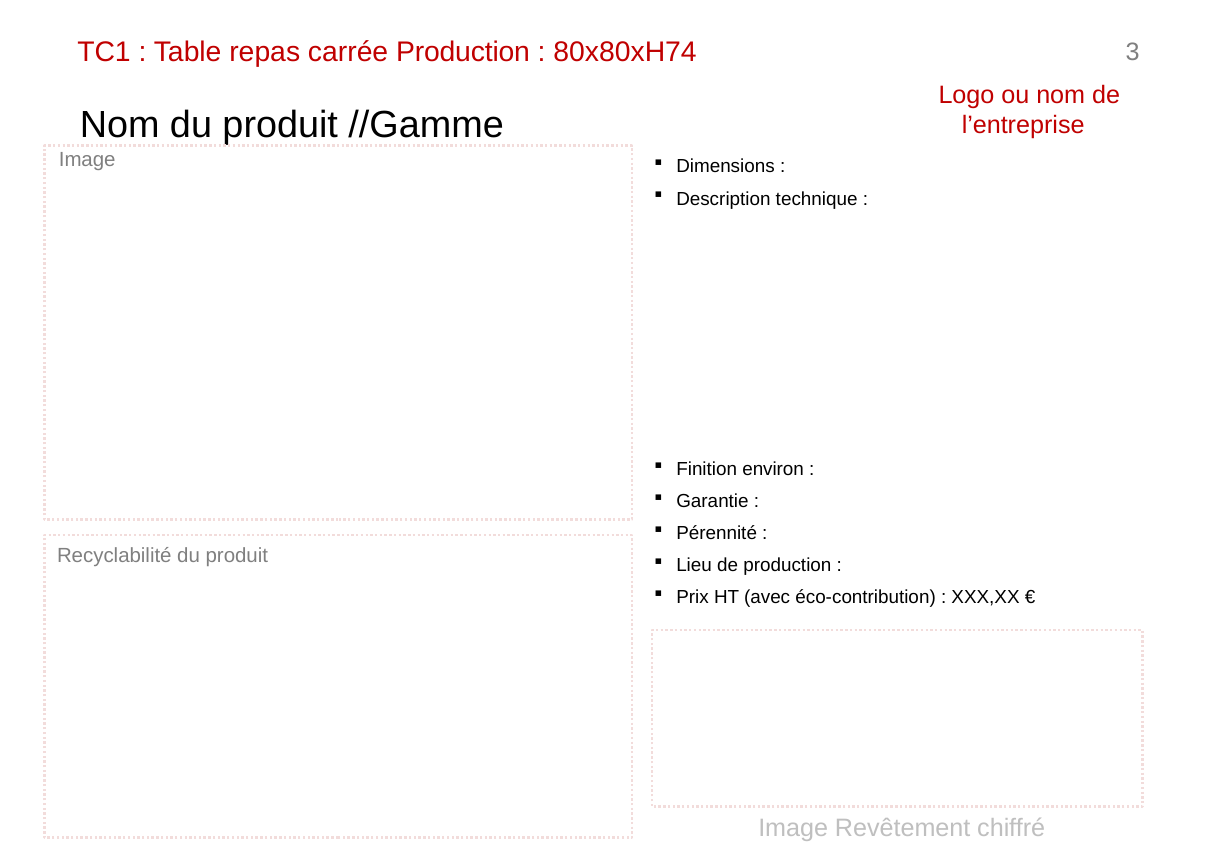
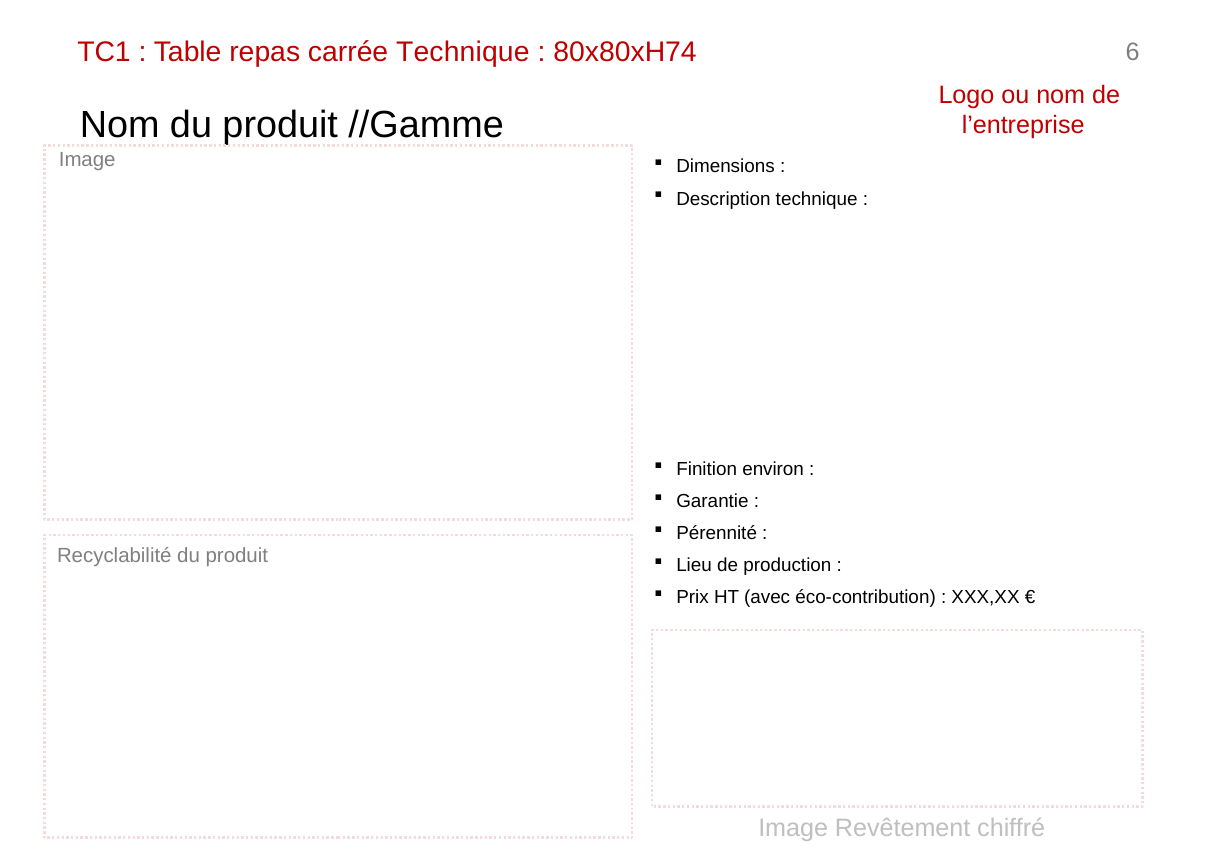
carrée Production: Production -> Technique (463, 52)
3: 3 -> 6 (1133, 52)
